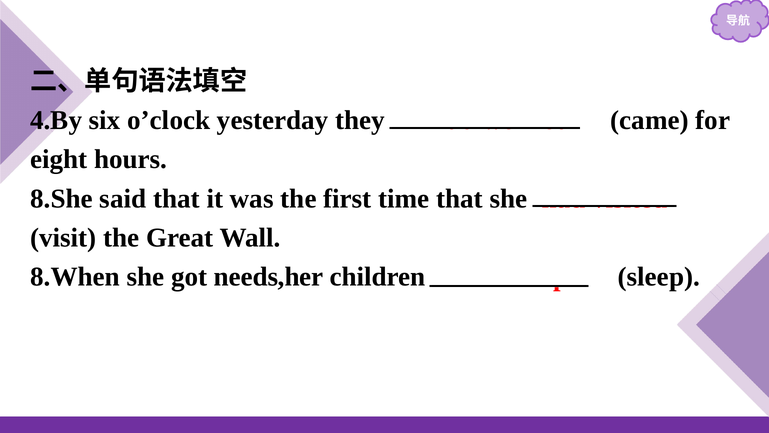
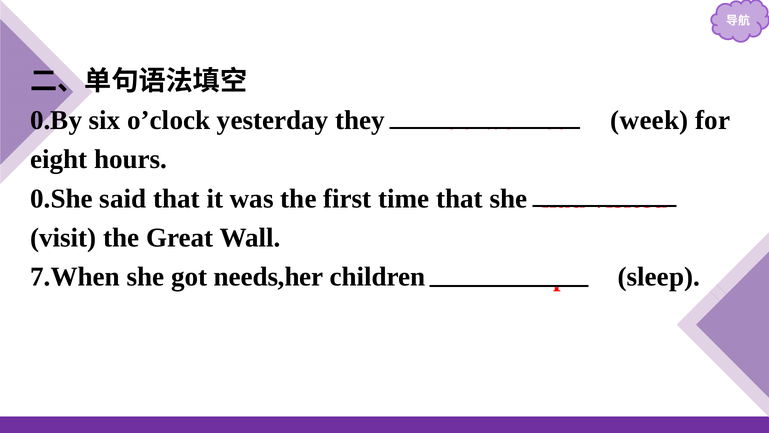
4.By: 4.By -> 0.By (56, 120)
came: came -> week (649, 120)
8.She: 8.She -> 0.She (61, 198)
8.When: 8.When -> 7.When (75, 277)
